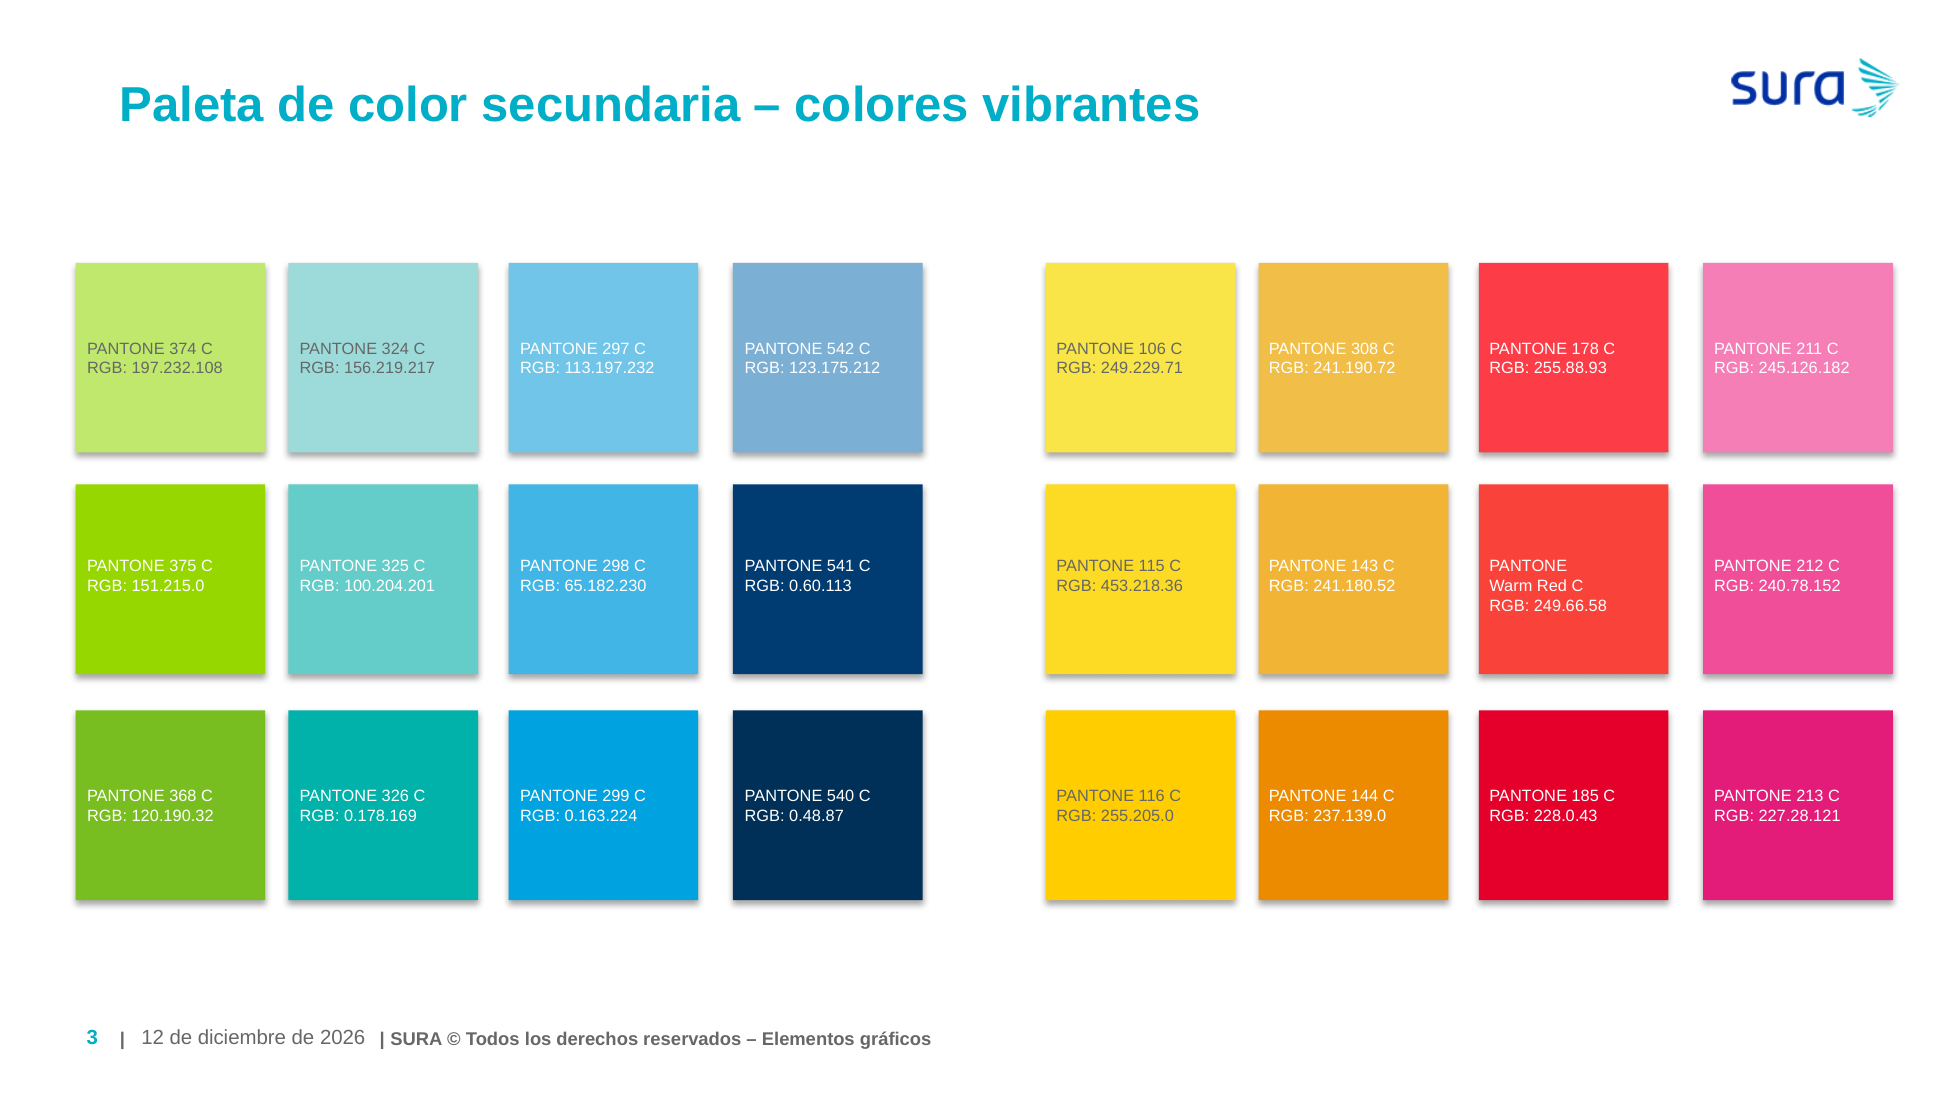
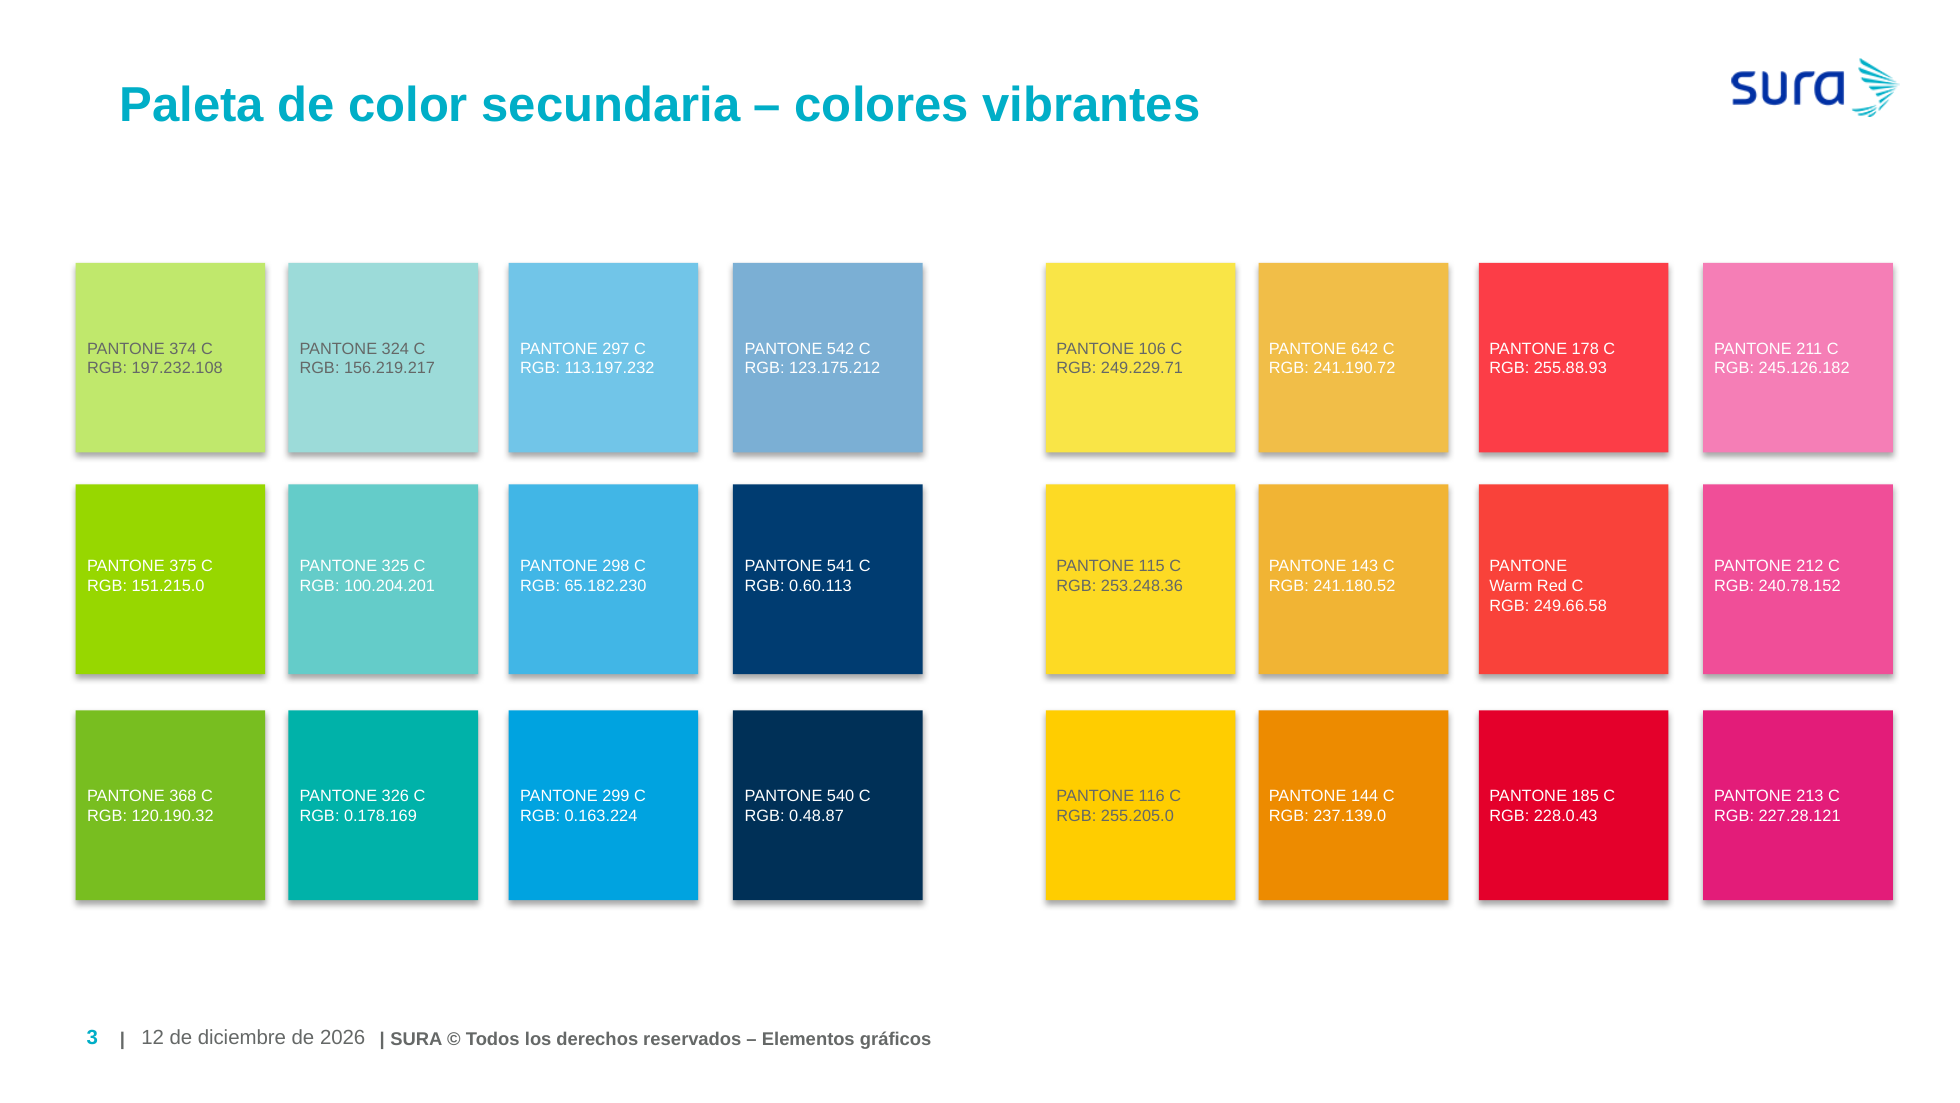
308: 308 -> 642 (1365, 349)
453.218.36: 453.218.36 -> 253.248.36 (1142, 586)
